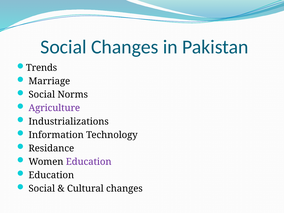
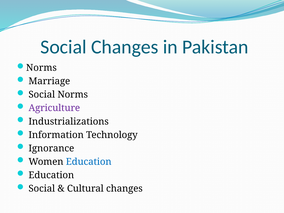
Trends: Trends -> Norms (41, 68)
Residance: Residance -> Ignorance (51, 148)
Education colour: purple -> blue (89, 162)
